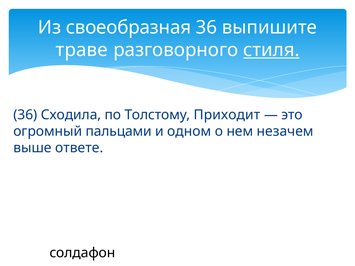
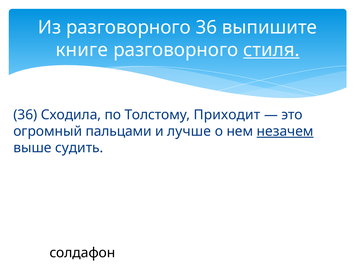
Из своеобразная: своеобразная -> разговорного (128, 28)
траве: траве -> книге (82, 50)
одном: одном -> лучше (189, 131)
незачем underline: none -> present (285, 131)
ответе: ответе -> судить (79, 148)
